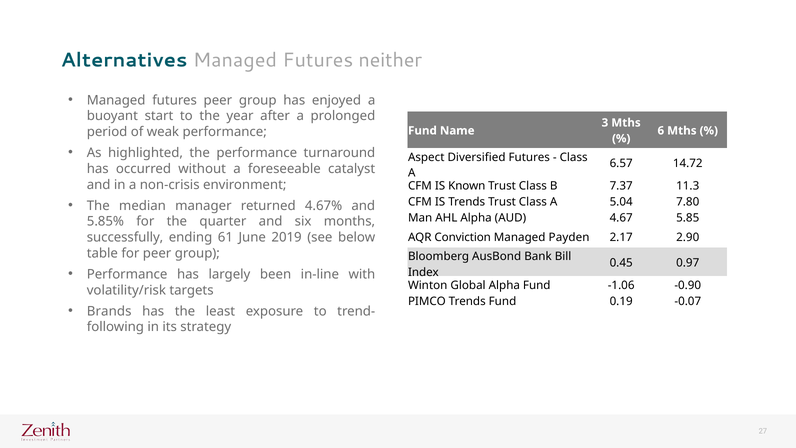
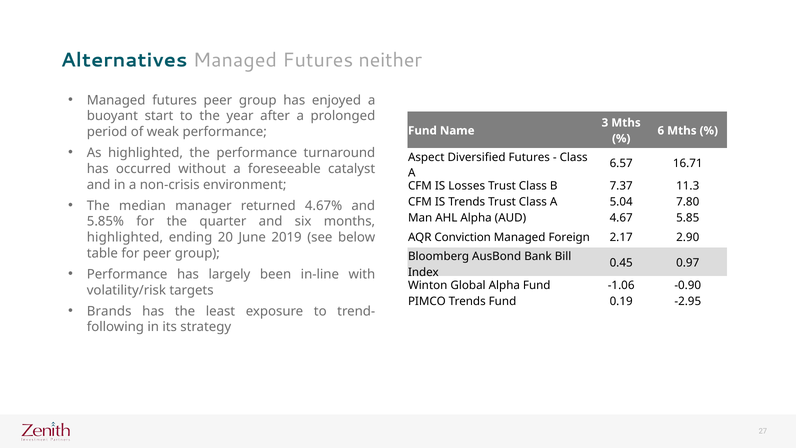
14.72: 14.72 -> 16.71 (688, 163)
Known: Known -> Losses (467, 186)
successfully: successfully -> highlighted (125, 237)
61: 61 -> 20 (225, 237)
Payden: Payden -> Foreign (569, 237)
-0.07: -0.07 -> -2.95 (688, 301)
